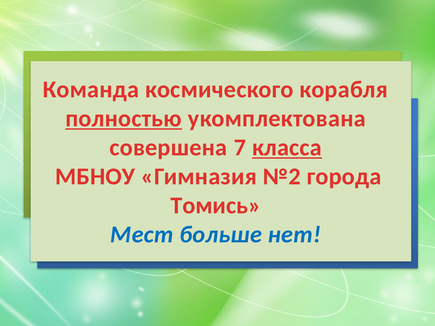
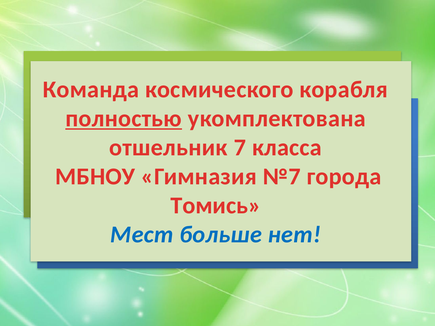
совершена: совершена -> отшельник (168, 148)
класса underline: present -> none (287, 148)
№2: №2 -> №7 (282, 177)
